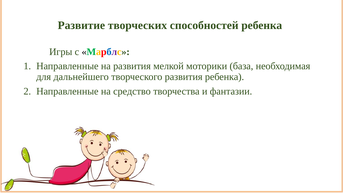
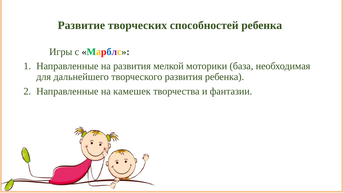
средство: средство -> камешек (132, 91)
